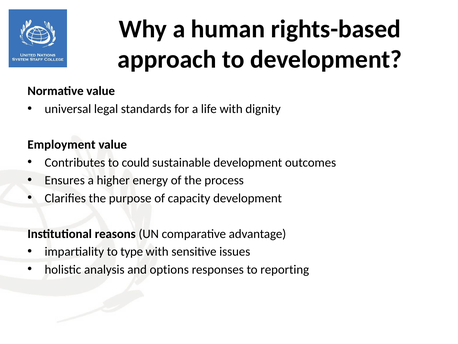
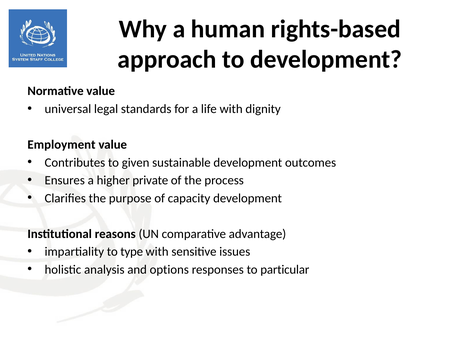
could: could -> given (136, 162)
energy: energy -> private (150, 180)
reporting: reporting -> particular (285, 269)
